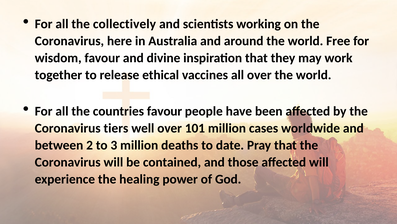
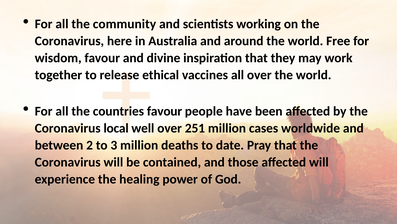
collectively: collectively -> community (124, 24)
tiers: tiers -> local (116, 128)
101: 101 -> 251 (195, 128)
